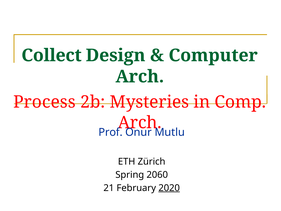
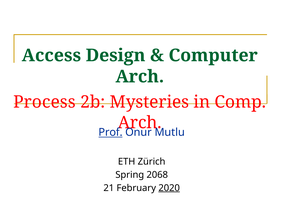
Collect: Collect -> Access (51, 55)
Prof underline: none -> present (111, 132)
2060: 2060 -> 2068 (157, 175)
